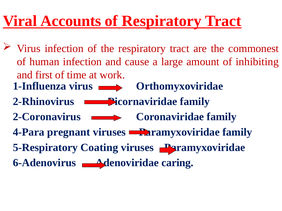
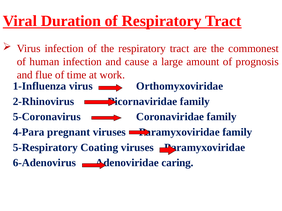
Accounts: Accounts -> Duration (71, 21)
inhibiting: inhibiting -> prognosis (257, 62)
first: first -> flue (44, 75)
2-Coronavirus: 2-Coronavirus -> 5-Coronavirus (47, 117)
